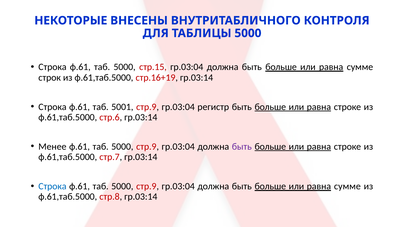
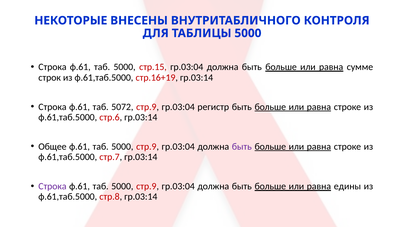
5001: 5001 -> 5072 (122, 107)
Менее: Менее -> Общее (52, 147)
Строка colour: blue -> purple (52, 186)
сумме: сумме -> едины (347, 186)
